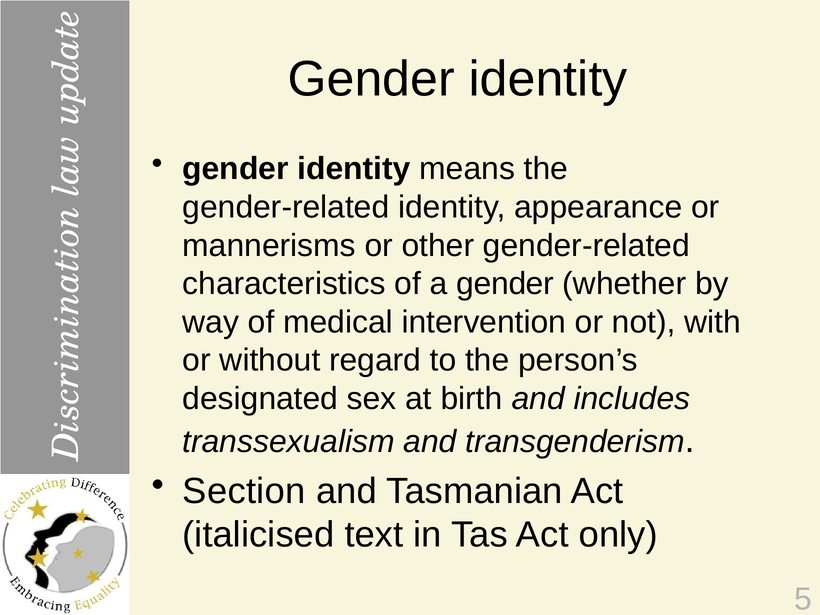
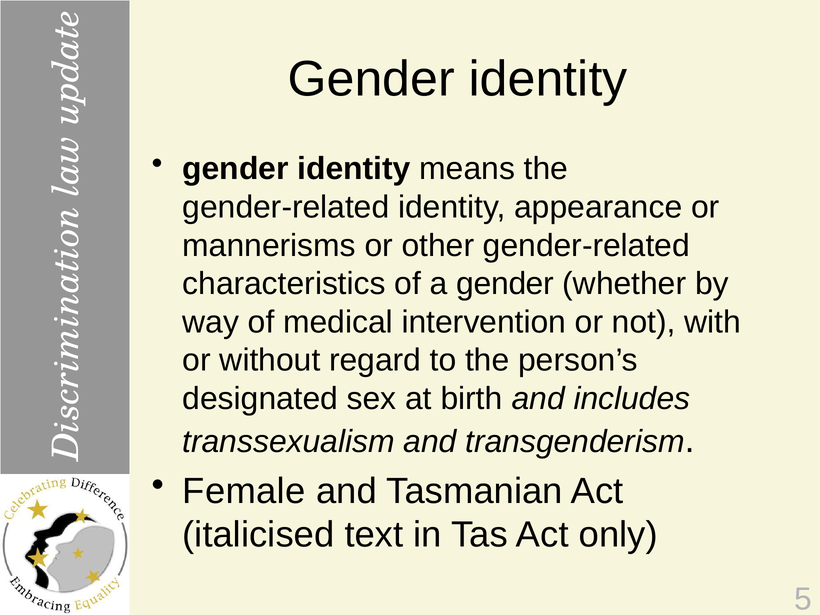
Section: Section -> Female (244, 491)
